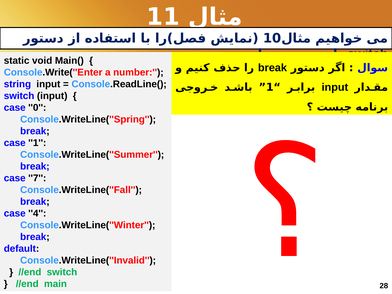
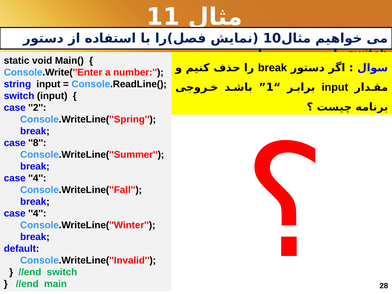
0: 0 -> 2 (37, 108)
case 1: 1 -> 8 (37, 143)
7: 7 -> 4 (37, 178)
